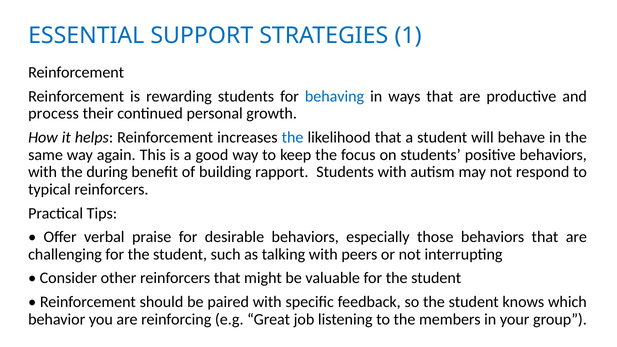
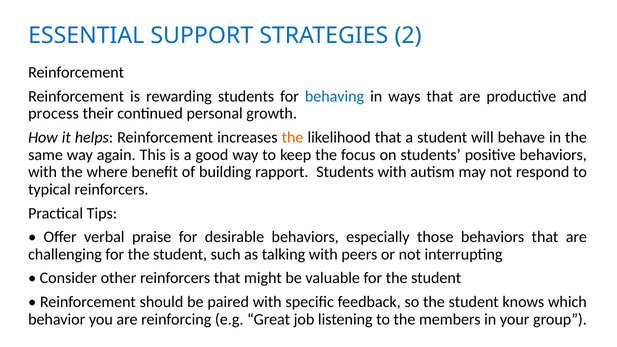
1: 1 -> 2 (408, 36)
the colour: blue -> orange (293, 137)
during: during -> where (107, 172)
